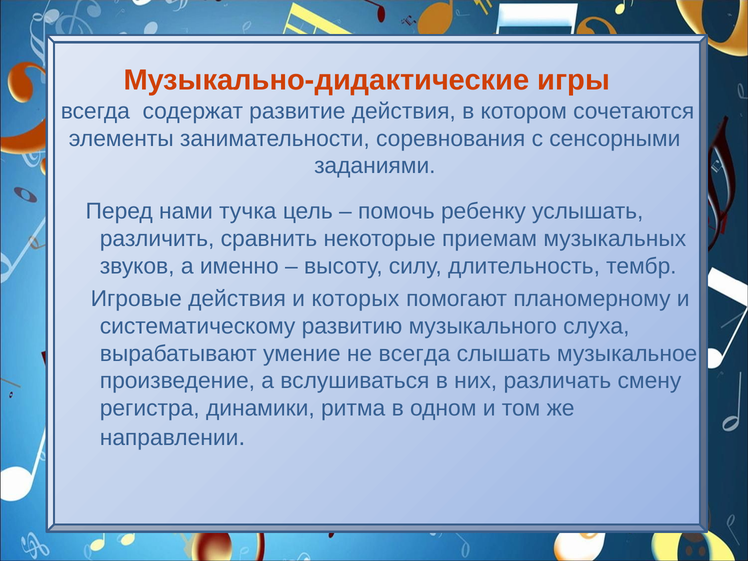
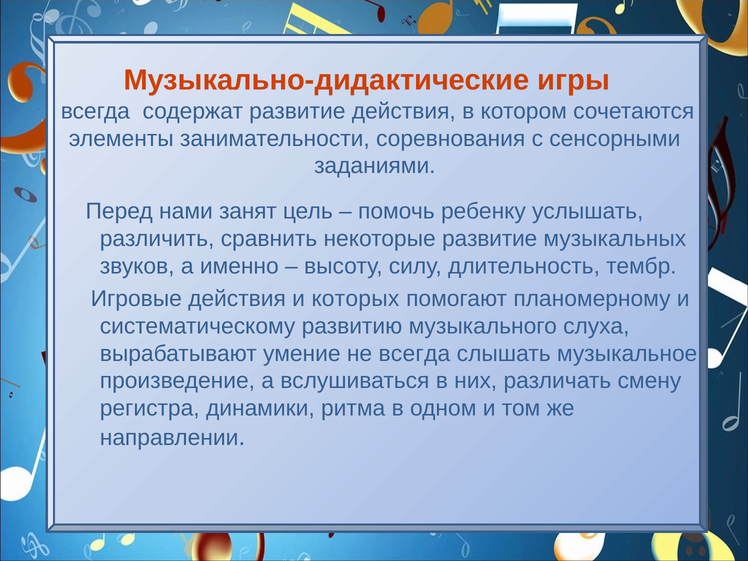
тучка: тучка -> занят (248, 211)
некоторые приемам: приемам -> развитие (490, 239)
